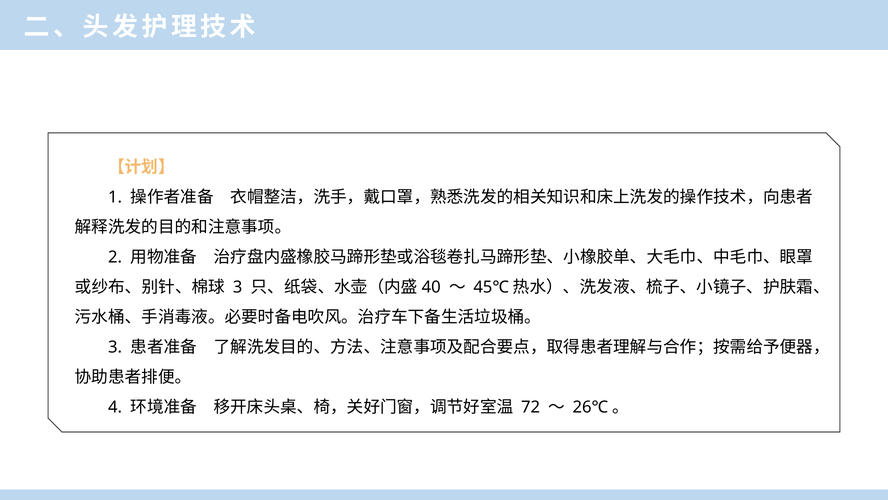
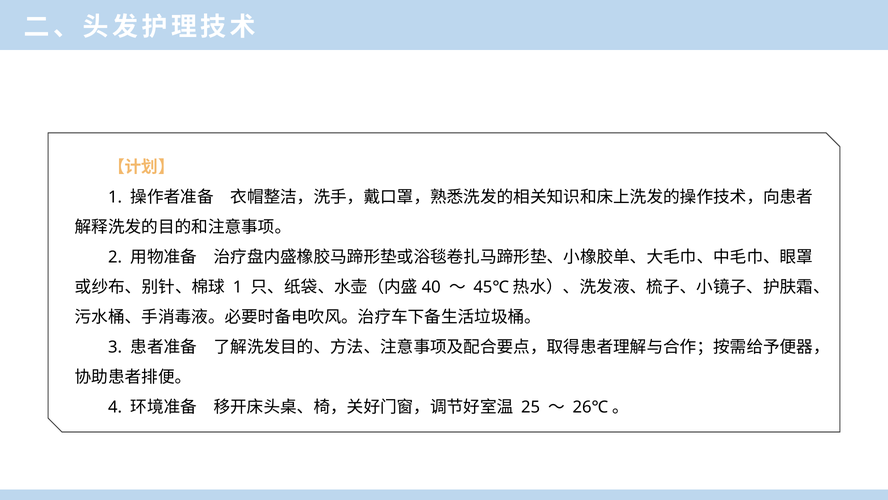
3: 3 -> 1 (238, 287)
72: 72 -> 25 (531, 407)
